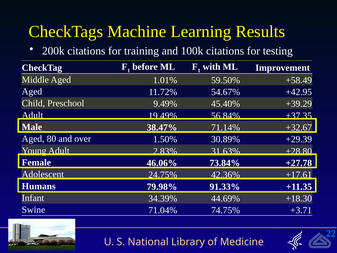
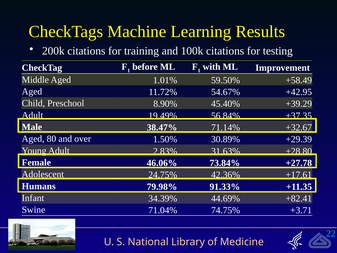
9.49%: 9.49% -> 8.90% (165, 104)
+18.30: +18.30 -> +82.41 (299, 198)
